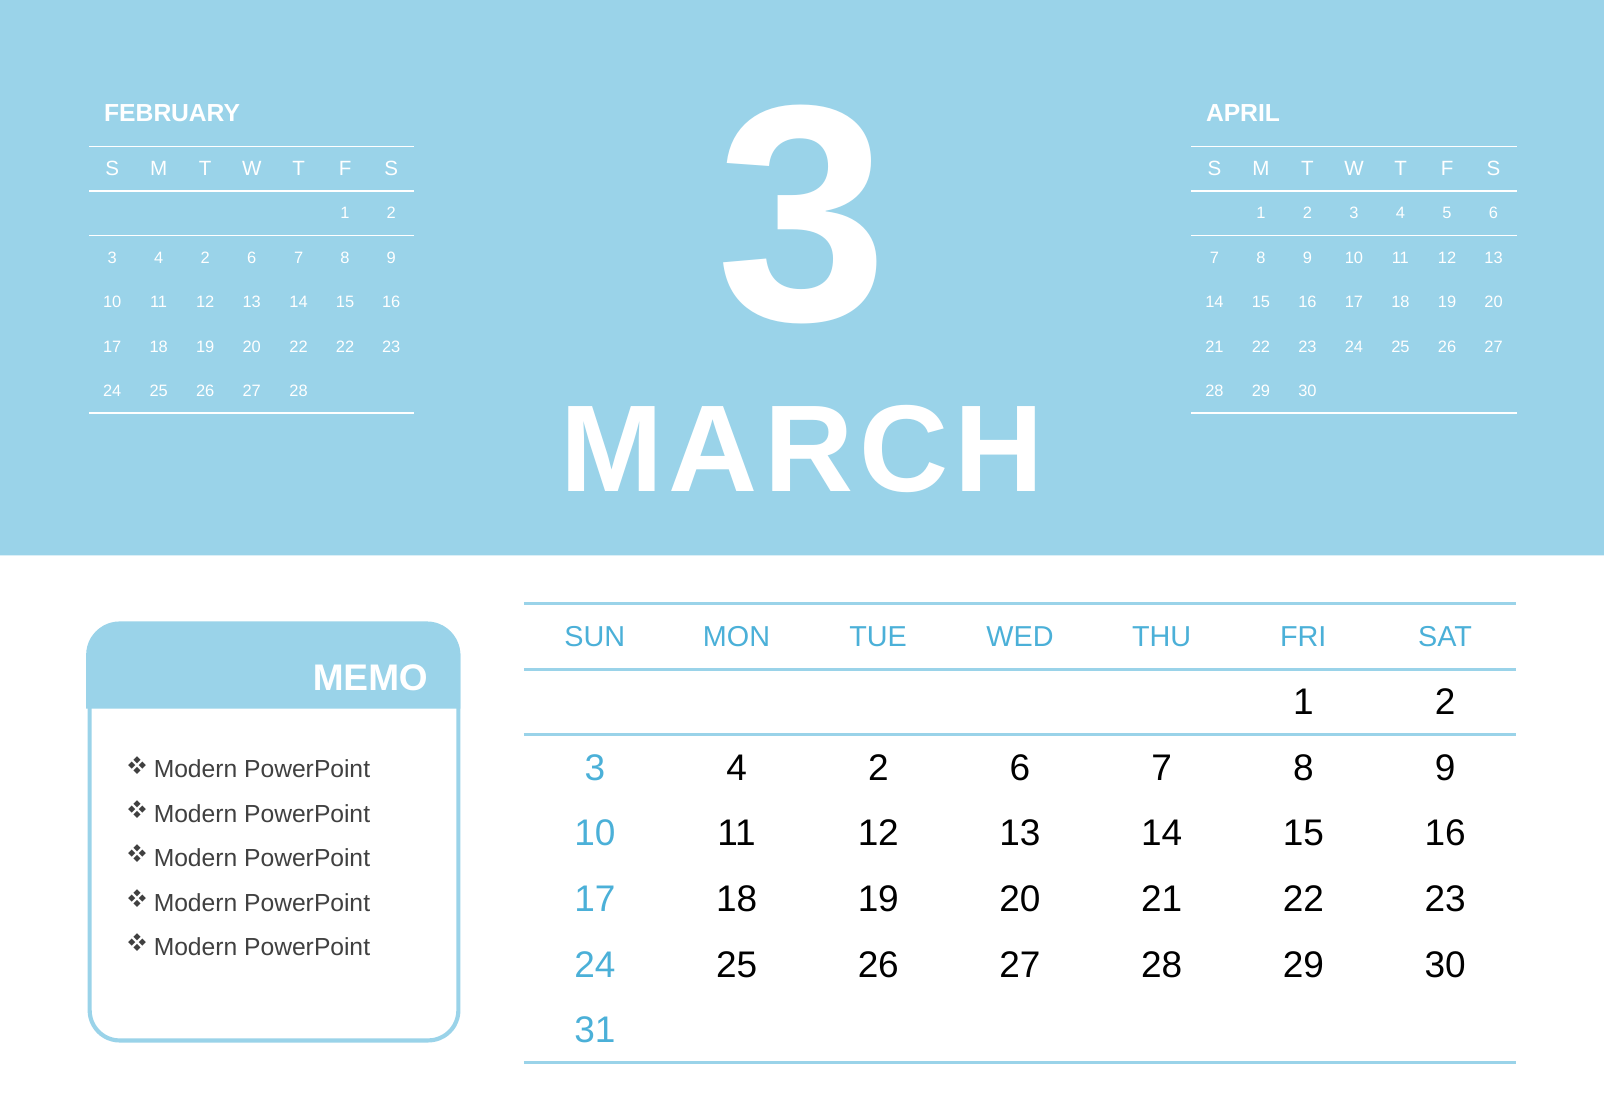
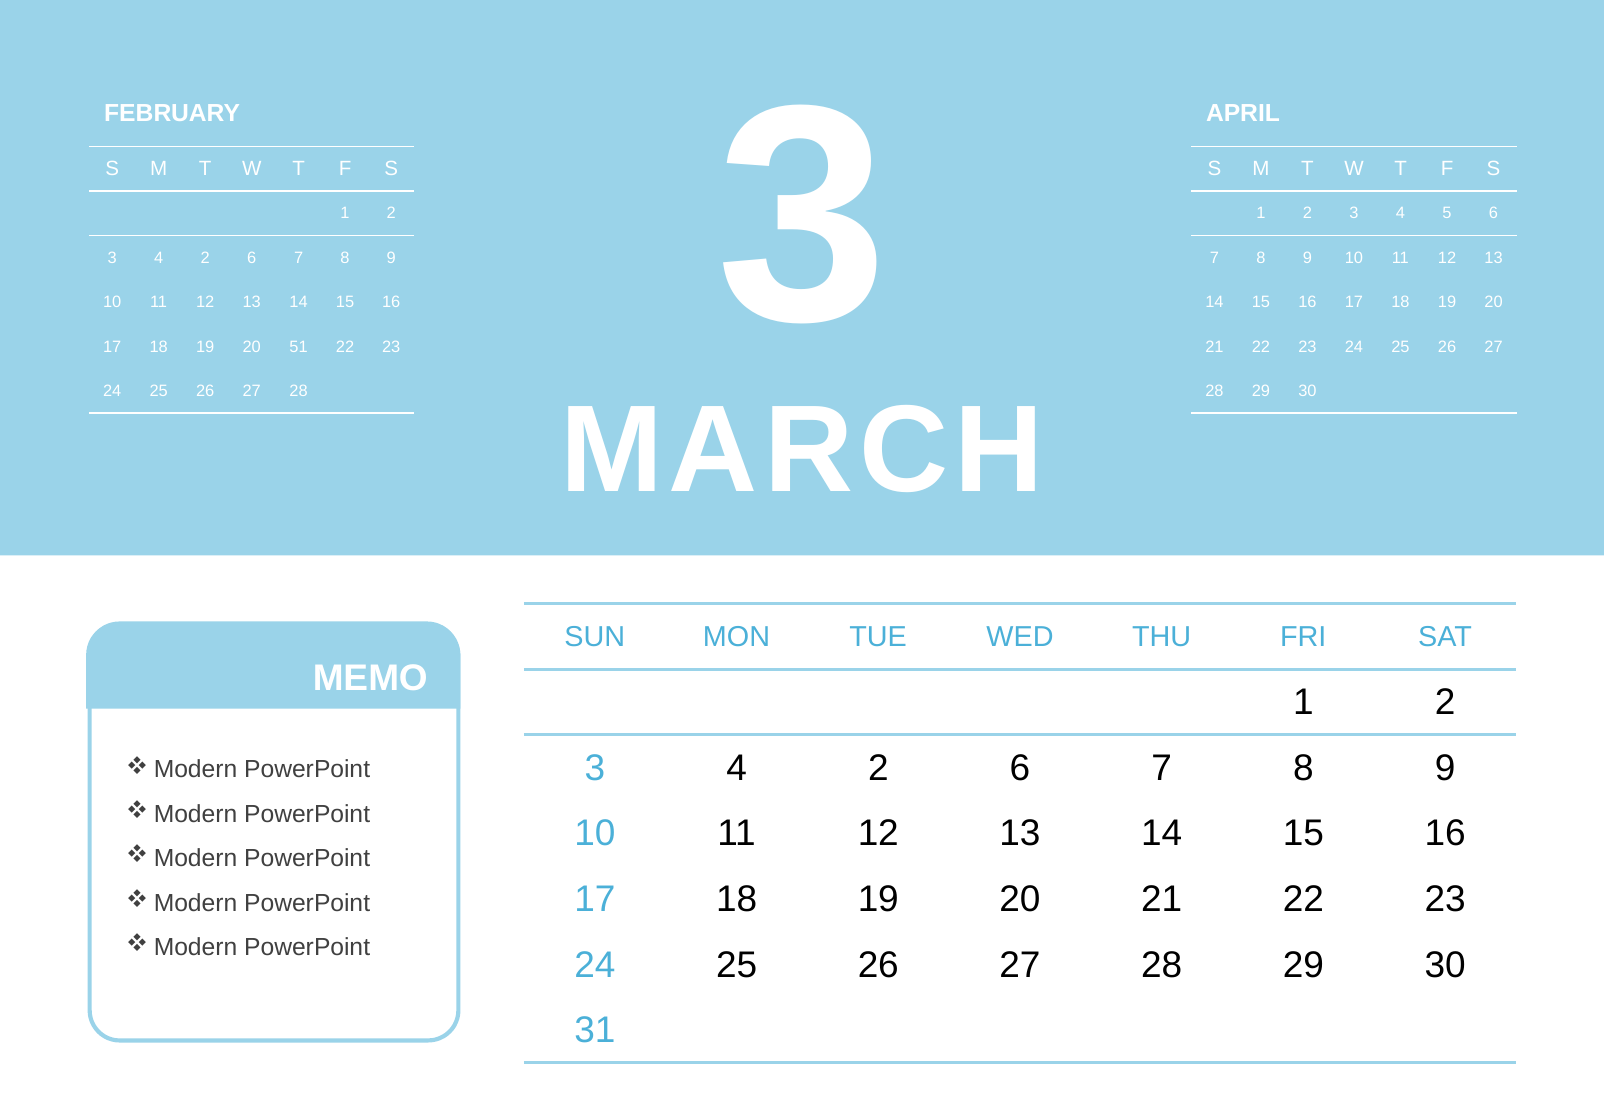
20 22: 22 -> 51 (299, 347)
